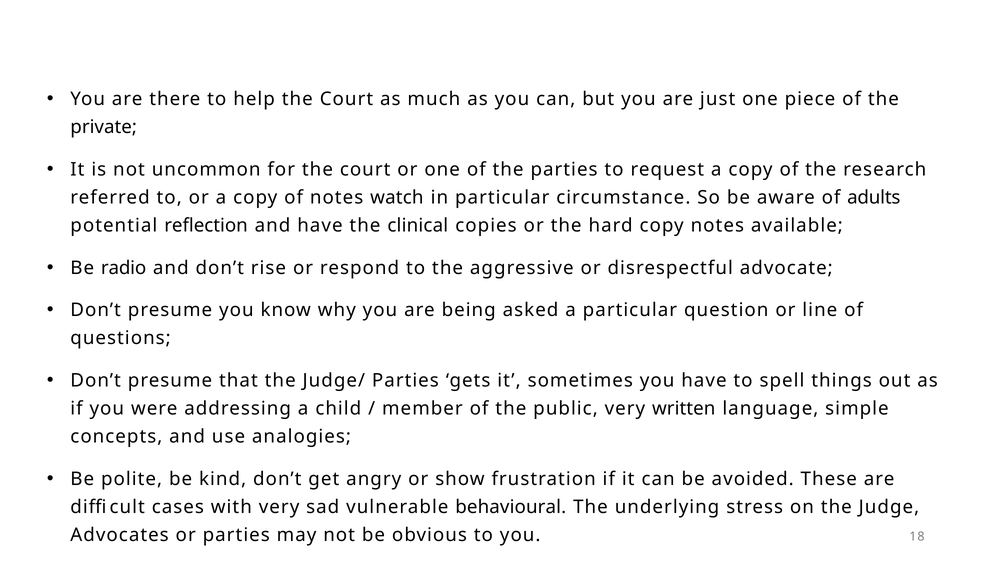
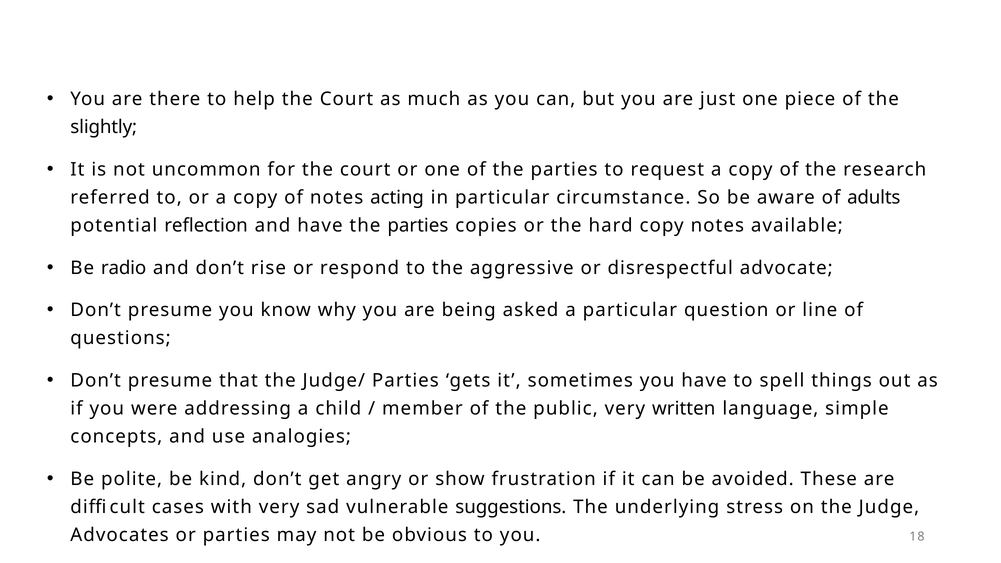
private: private -> slightly (104, 127)
watch: watch -> acting (397, 198)
have the clinical: clinical -> parties (418, 226)
behavioural: behavioural -> suggestions (511, 507)
